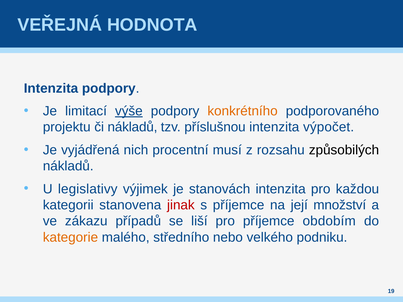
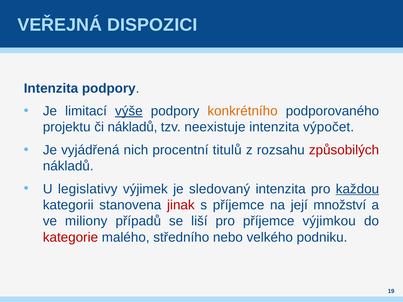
HODNOTA: HODNOTA -> DISPOZICI (152, 25)
příslušnou: příslušnou -> neexistuje (215, 127)
musí: musí -> titulů (227, 150)
způsobilých colour: black -> red (344, 150)
stanovách: stanovách -> sledovaný (220, 189)
každou underline: none -> present (357, 189)
zákazu: zákazu -> miliony (86, 221)
obdobím: obdobím -> výjimkou (329, 221)
kategorie colour: orange -> red (70, 237)
